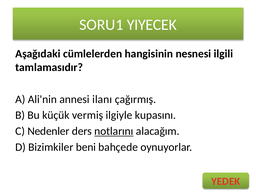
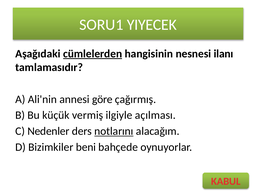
cümlelerden underline: none -> present (93, 54)
ilgili: ilgili -> ilanı (223, 54)
ilanı: ilanı -> göre (102, 99)
kupasını: kupasını -> açılması (155, 115)
YEDEK: YEDEK -> KABUL (226, 181)
